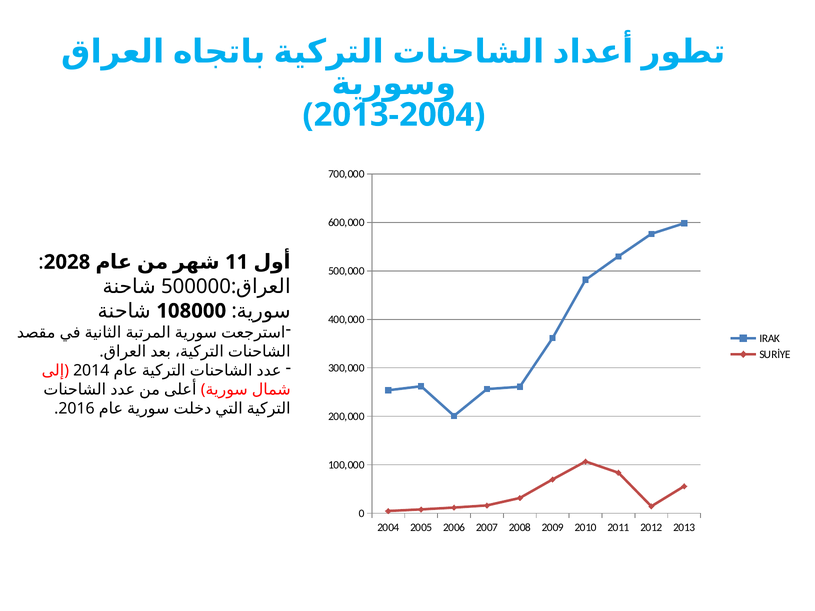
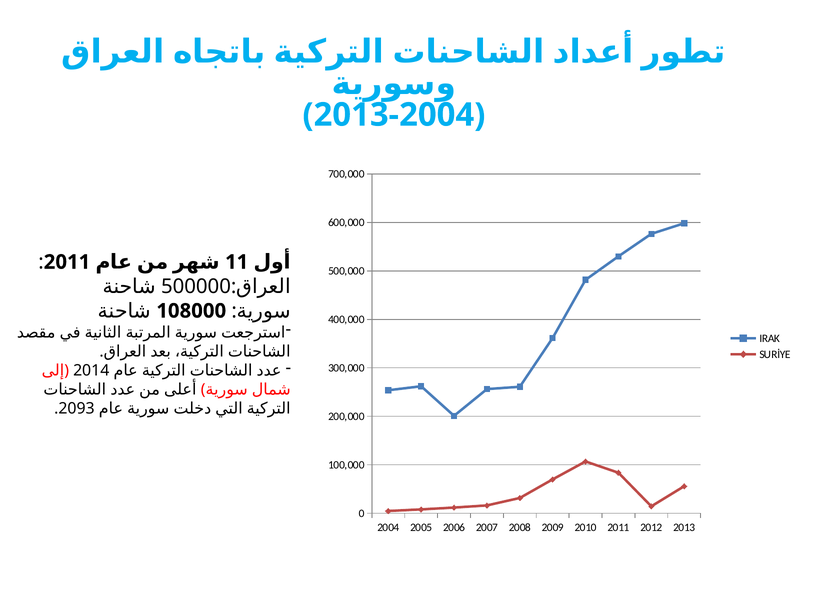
2028: 2028 -> 2011 (67, 262)
2016: 2016 -> 2093 (77, 409)
